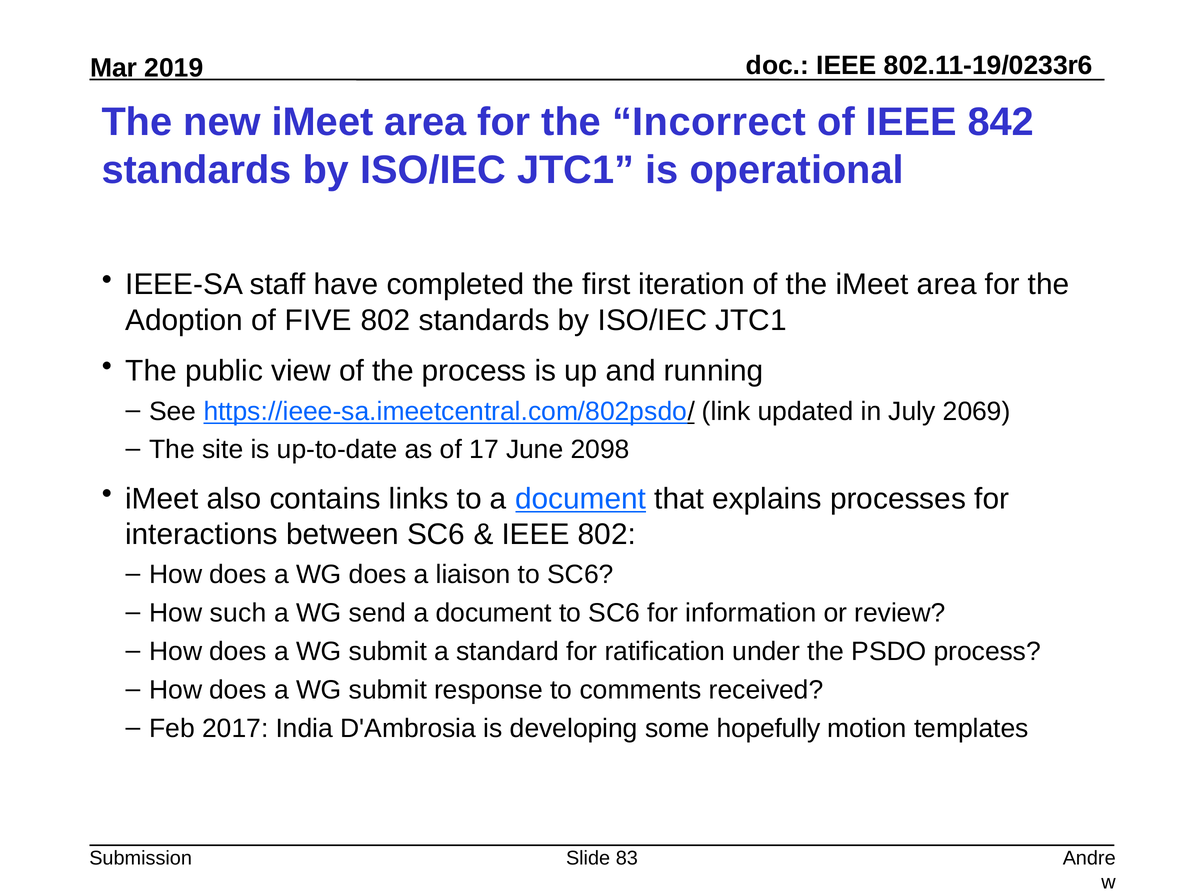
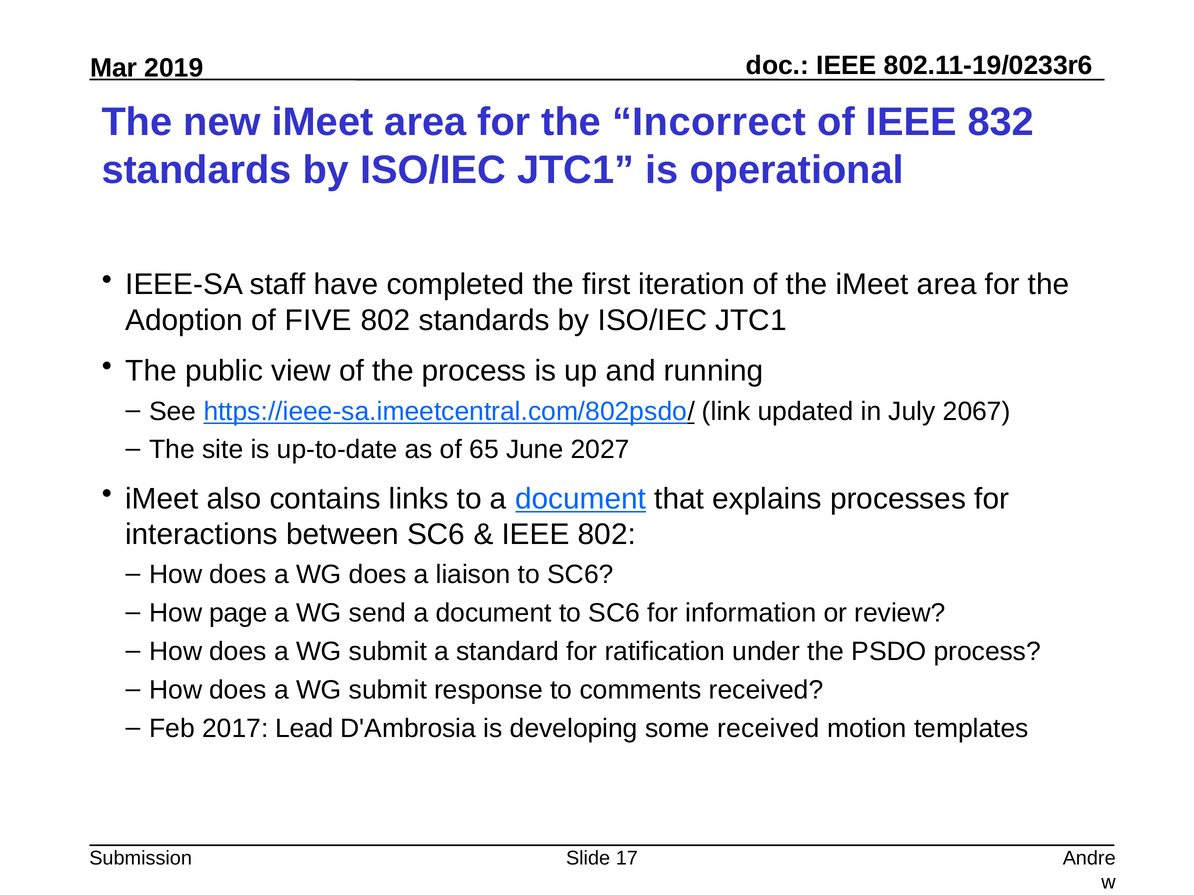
842: 842 -> 832 (1001, 122)
2069: 2069 -> 2067 (977, 412)
17: 17 -> 65 (484, 450)
2098: 2098 -> 2027 (600, 450)
such: such -> page (238, 613)
India: India -> Lead (304, 729)
some hopefully: hopefully -> received (768, 729)
83: 83 -> 17 (627, 859)
